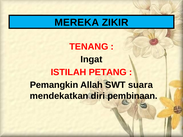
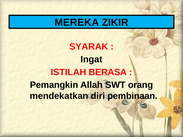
TENANG: TENANG -> SYARAK (89, 47)
PETANG: PETANG -> BERASA (108, 72)
suara: suara -> orang (141, 85)
